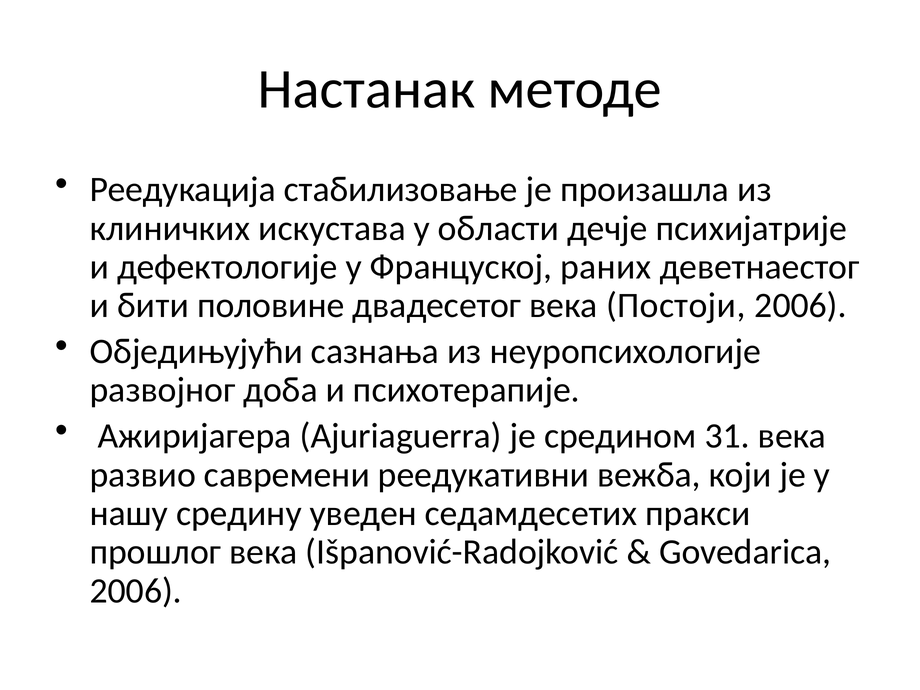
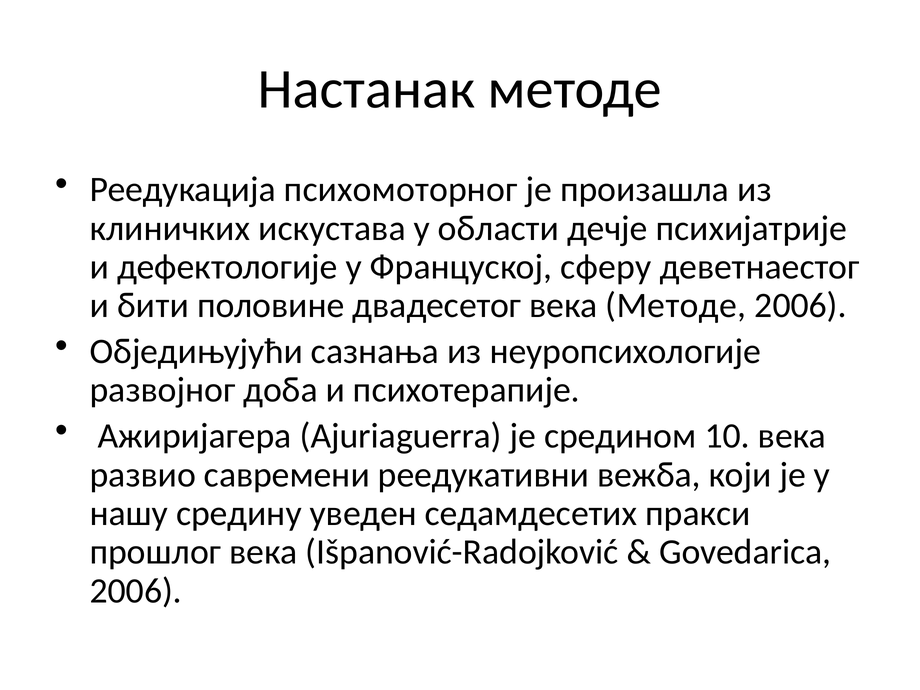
стабилизовање: стабилизовање -> психомоторног (401, 190)
раних: раних -> сферу (606, 267)
века Постоји: Постоји -> Методе (676, 306)
31: 31 -> 10 (727, 436)
